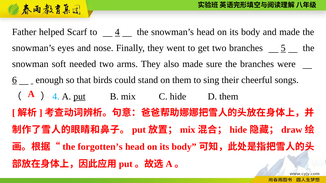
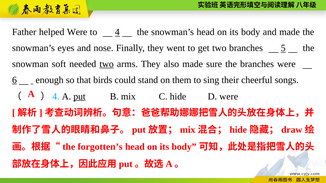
helped Scarf: Scarf -> Were (77, 32)
two underline: none -> present (107, 64)
D them: them -> were (229, 97)
